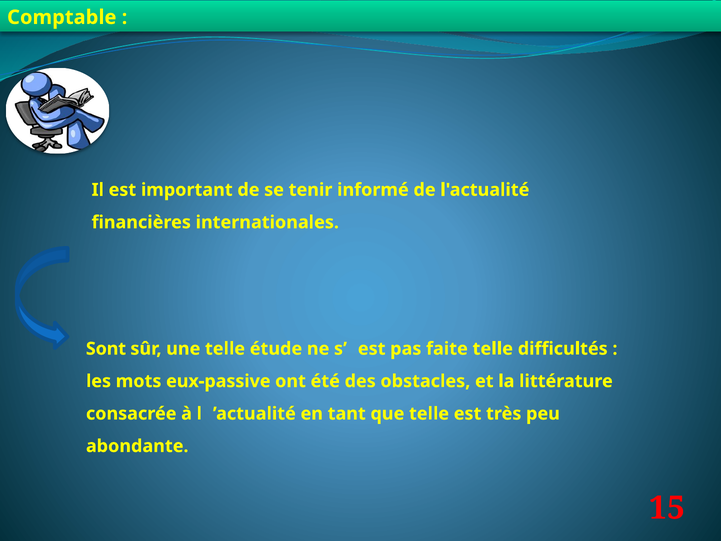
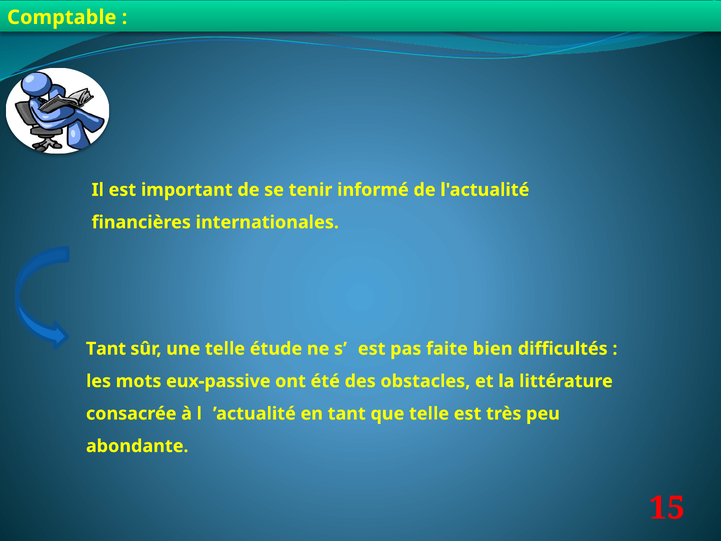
Sont: Sont -> Tant (106, 349)
faite telle: telle -> bien (493, 349)
